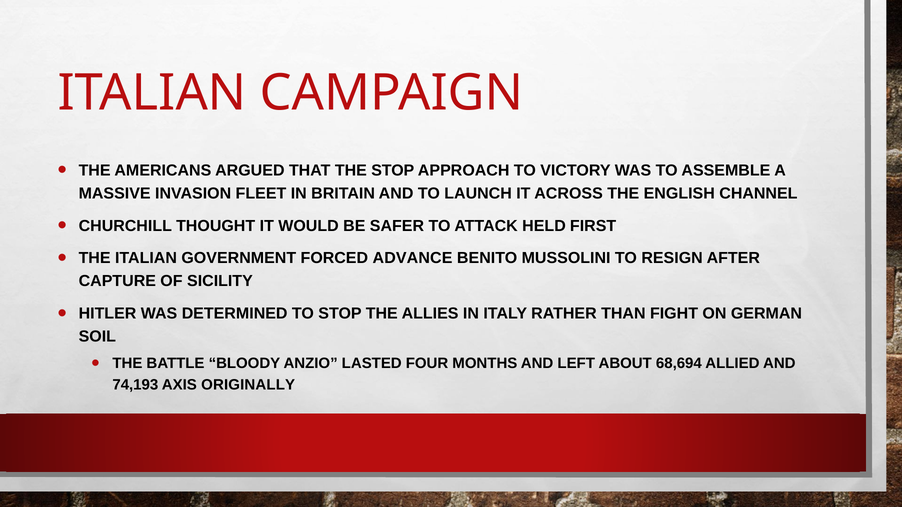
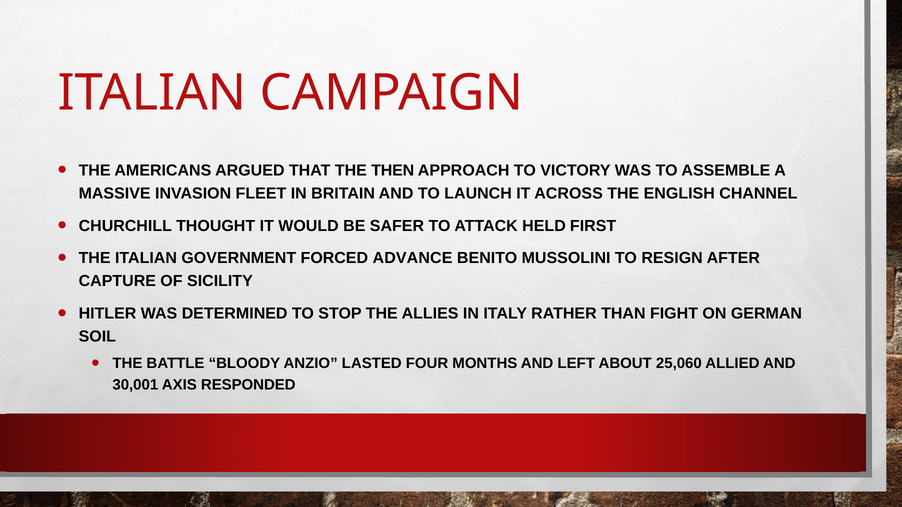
THE STOP: STOP -> THEN (393, 171)
68,694: 68,694 -> 25,060 (679, 364)
74,193: 74,193 -> 30,001 (135, 385)
ORIGINALLY: ORIGINALLY -> RESPONDED (248, 385)
